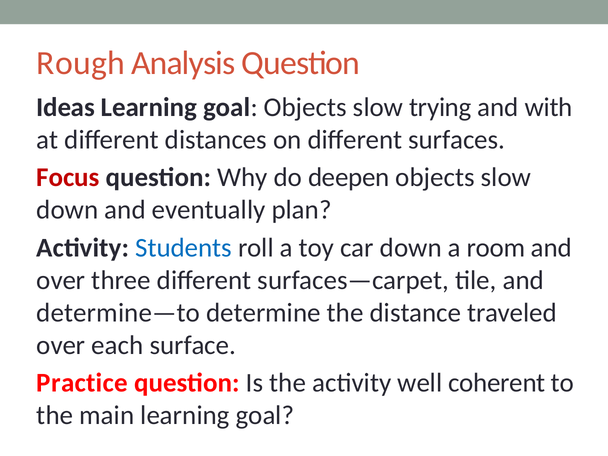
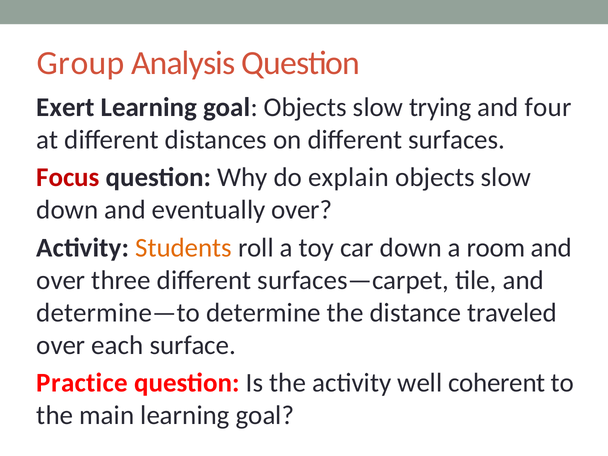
Rough: Rough -> Group (81, 63)
Ideas: Ideas -> Exert (65, 107)
with: with -> four (548, 107)
deepen: deepen -> explain (348, 178)
eventually plan: plan -> over (302, 210)
Students colour: blue -> orange (184, 248)
